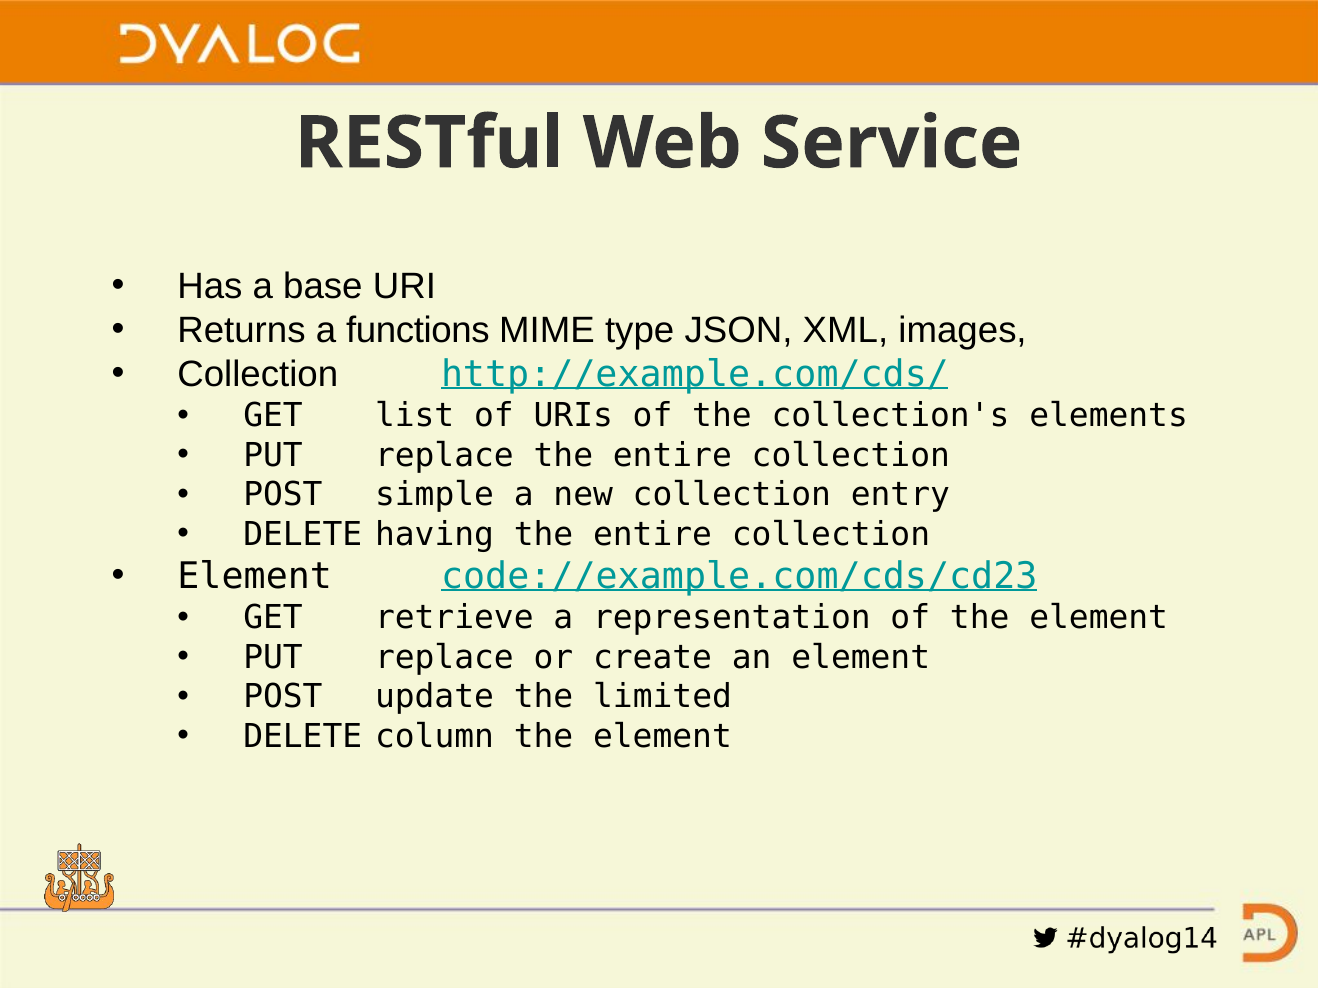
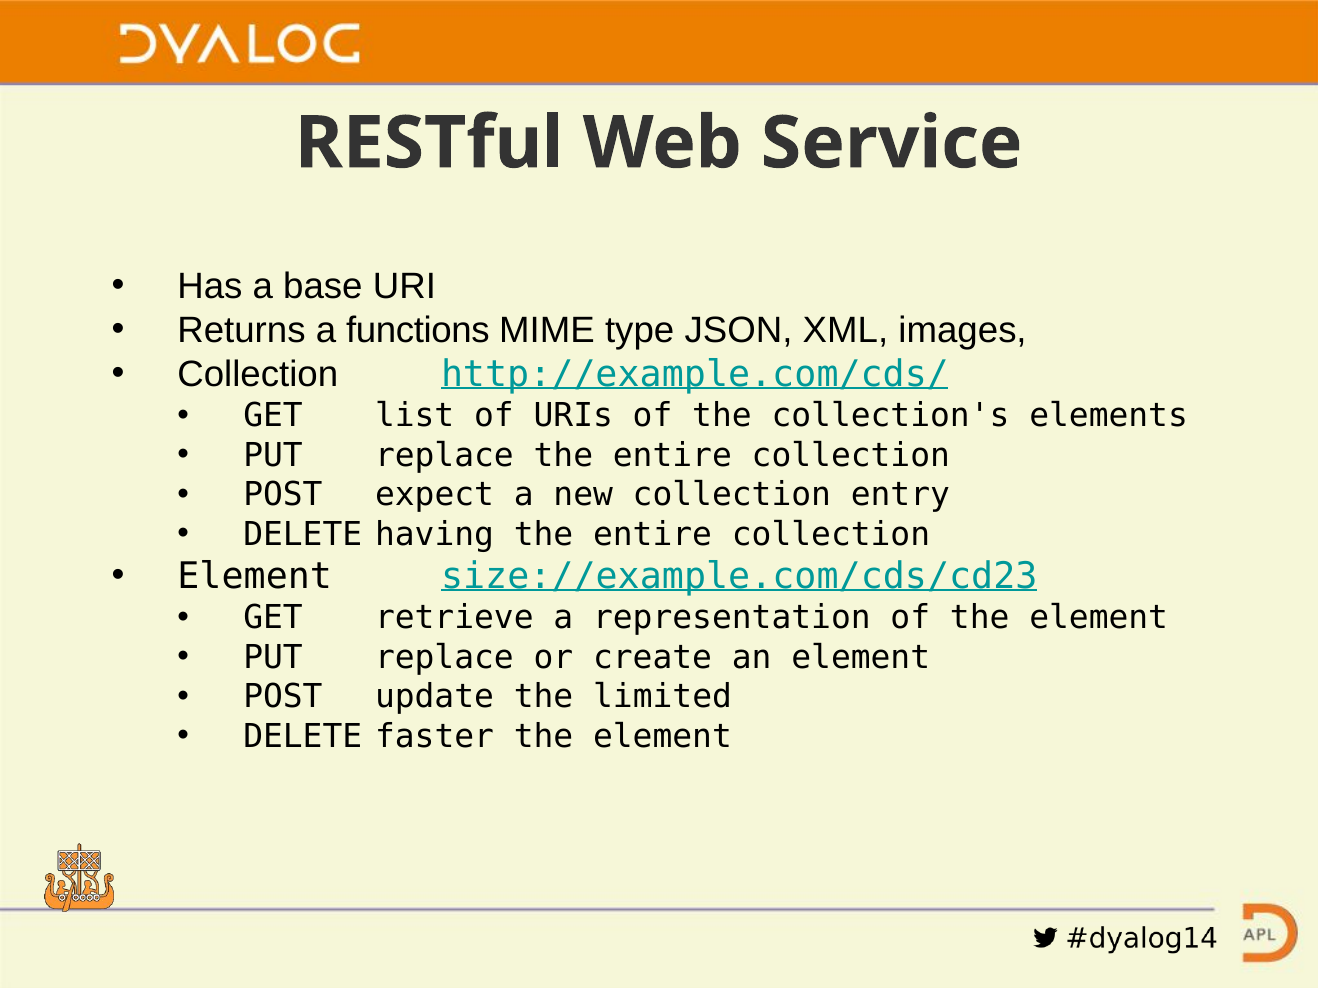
simple: simple -> expect (435, 495)
code://example.com/cds/cd23: code://example.com/cds/cd23 -> size://example.com/cds/cd23 (739, 577)
column: column -> faster (435, 737)
